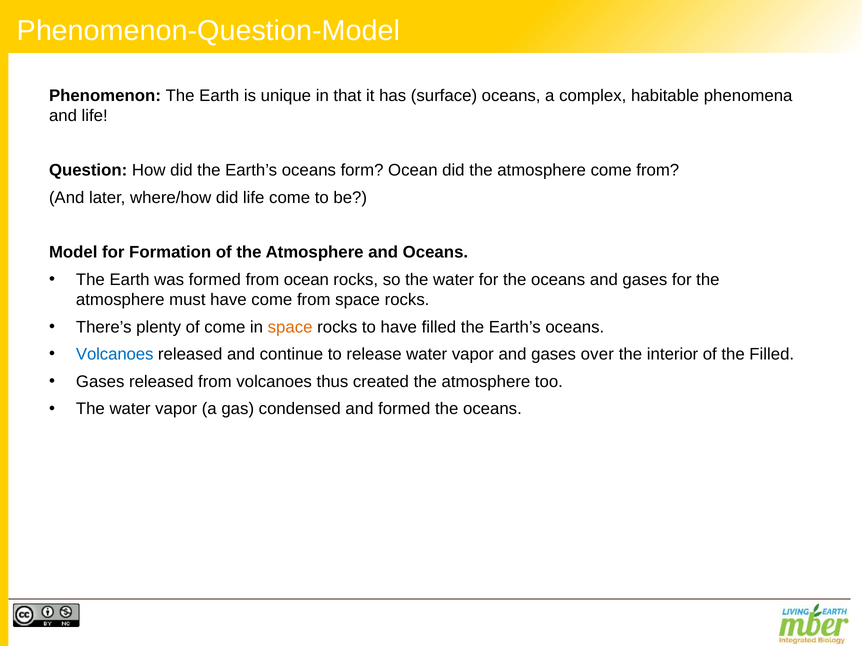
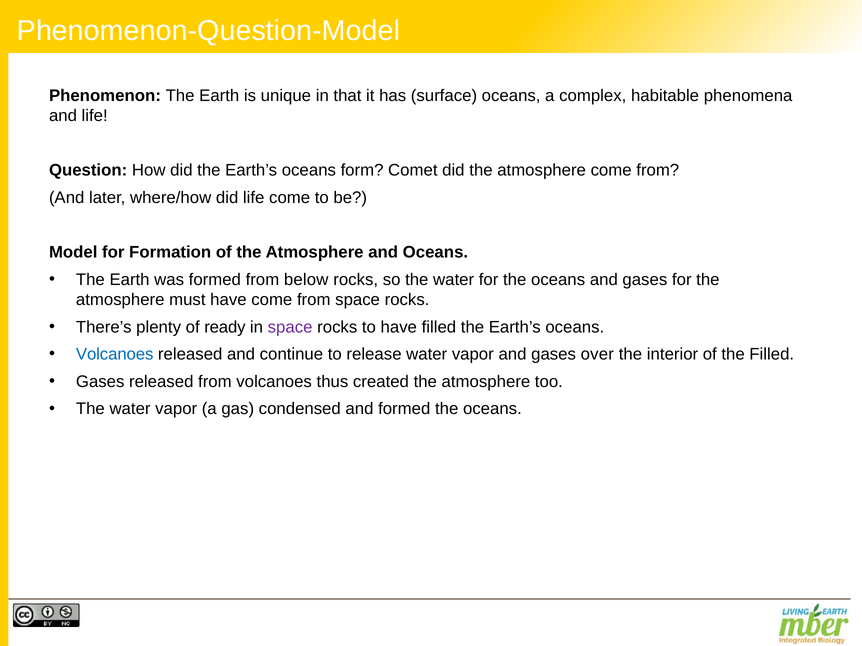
form Ocean: Ocean -> Comet (413, 171)
from ocean: ocean -> below (306, 280)
of come: come -> ready (225, 327)
space colour: orange -> purple (290, 327)
